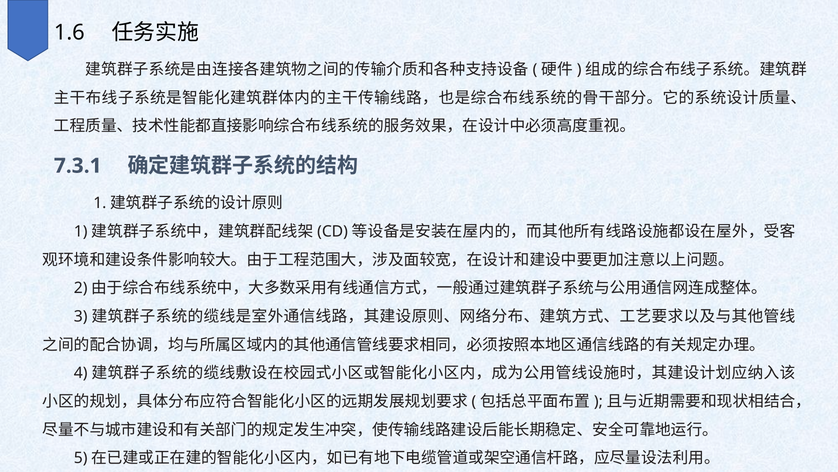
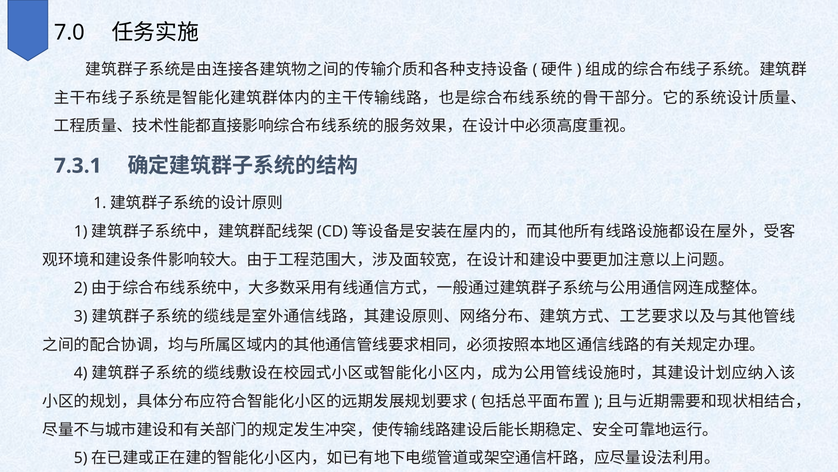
1.6: 1.6 -> 7.0 (69, 33)
